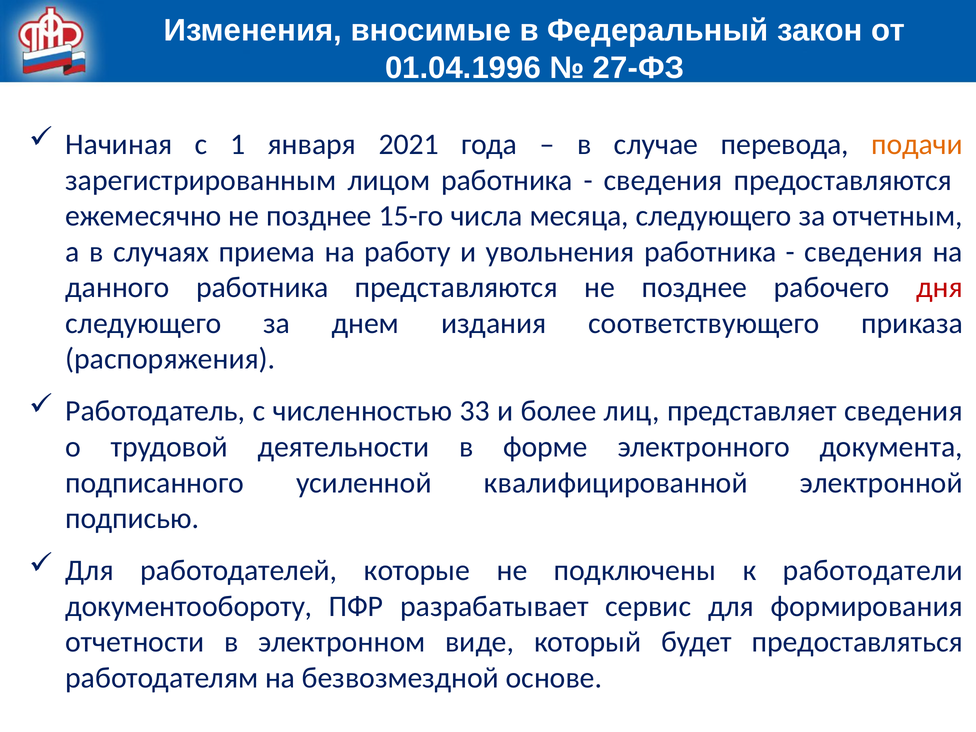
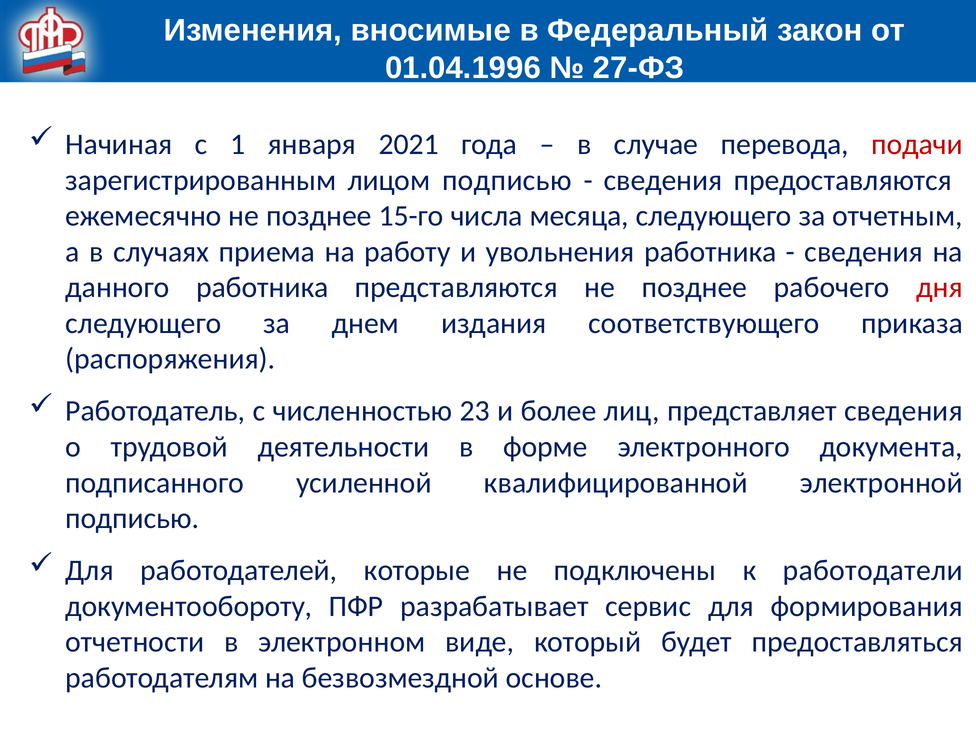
подачи colour: orange -> red (917, 144)
лицом работника: работника -> подписью (507, 180)
33: 33 -> 23 (475, 411)
